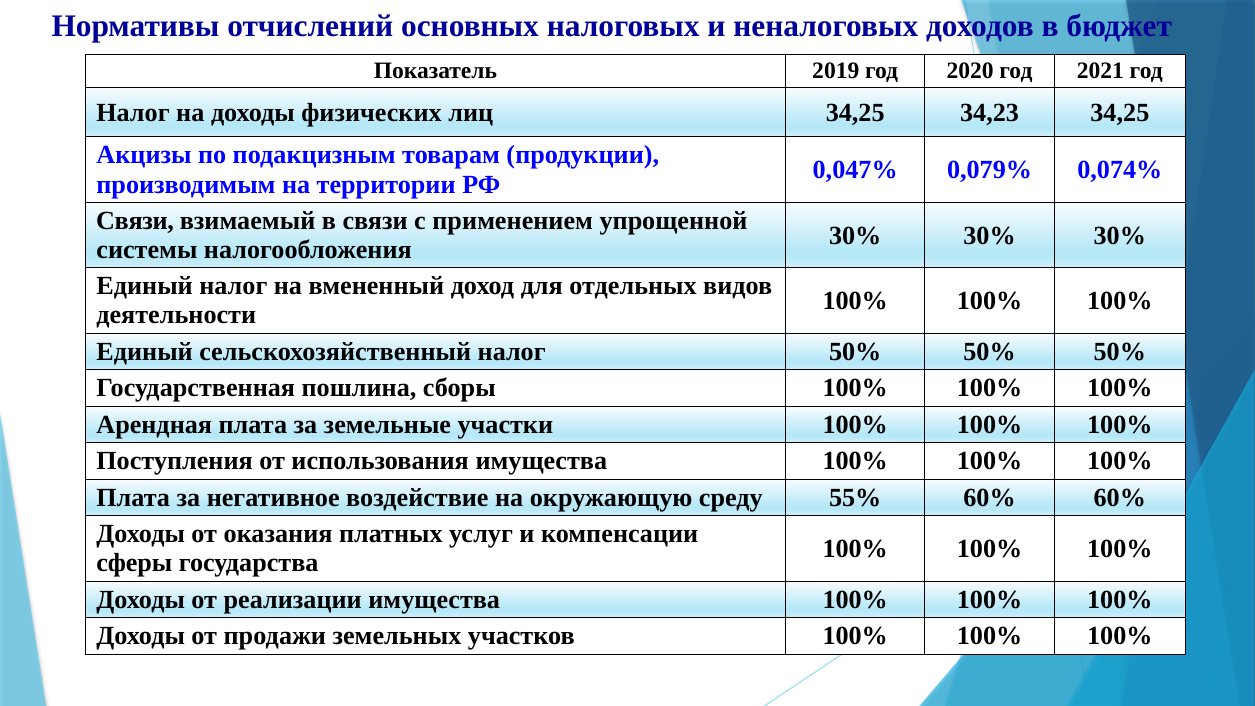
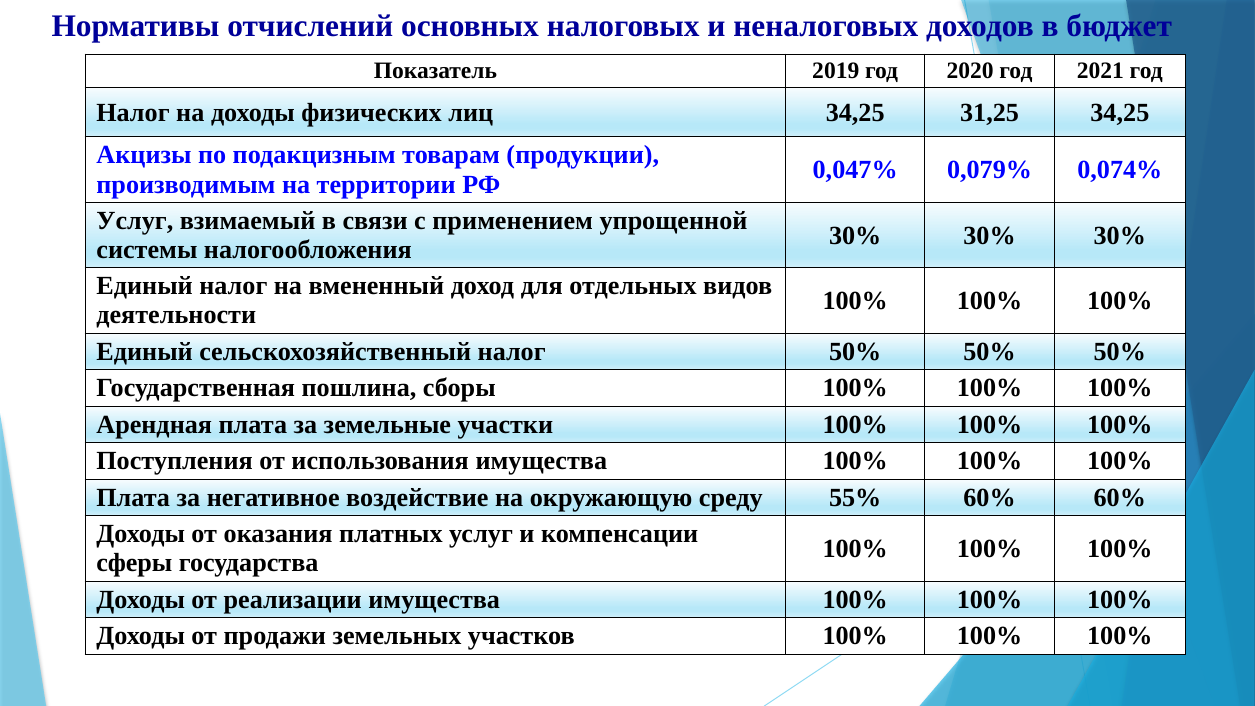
34,23: 34,23 -> 31,25 (990, 113)
Связи: Связи -> Услуг (135, 221)
